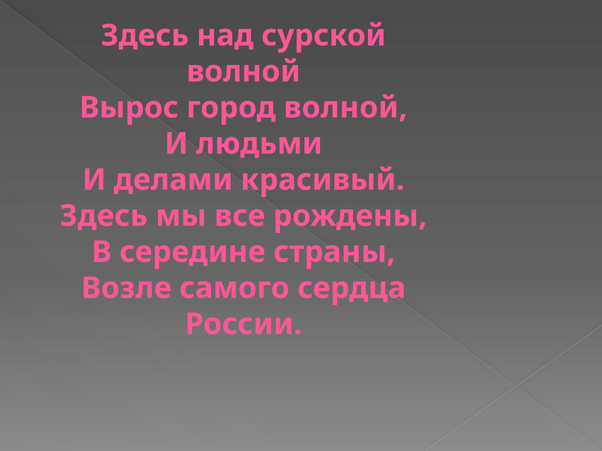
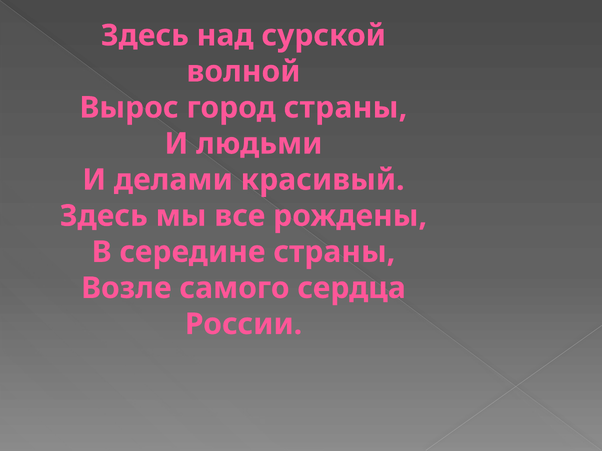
город волной: волной -> страны (345, 108)
